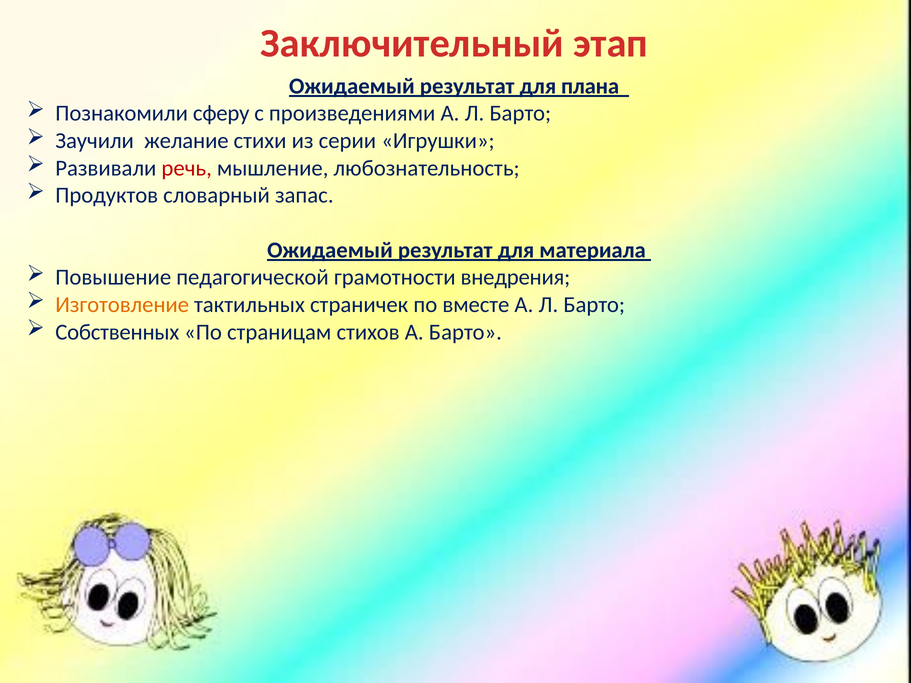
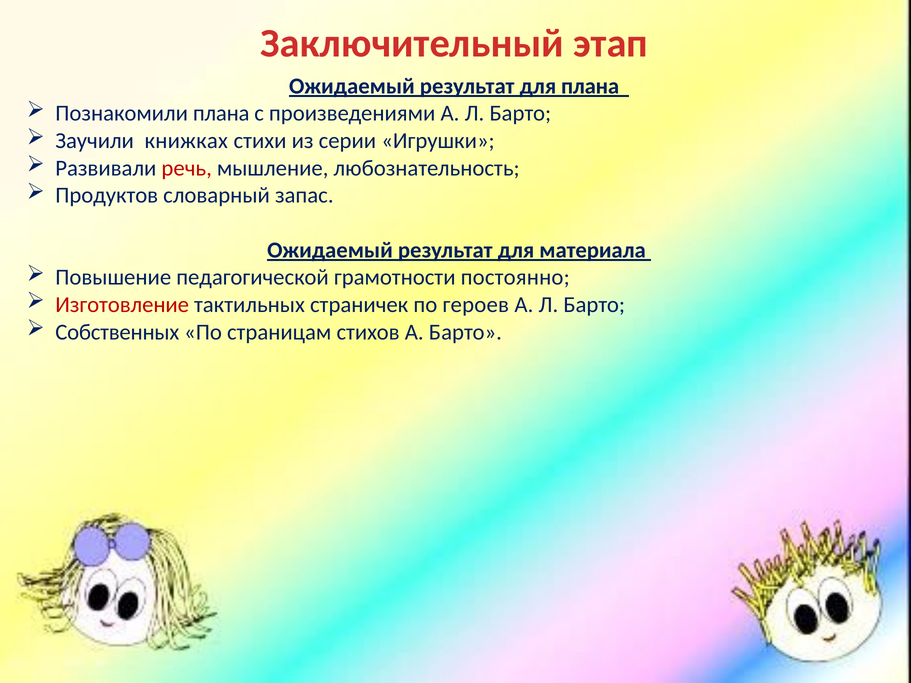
Познакомили сферу: сферу -> плана (221, 113)
желание: желание -> книжках (186, 141)
внедрения: внедрения -> постоянно (515, 277)
Изготовление colour: orange -> red (122, 305)
вместе: вместе -> героев (476, 305)
